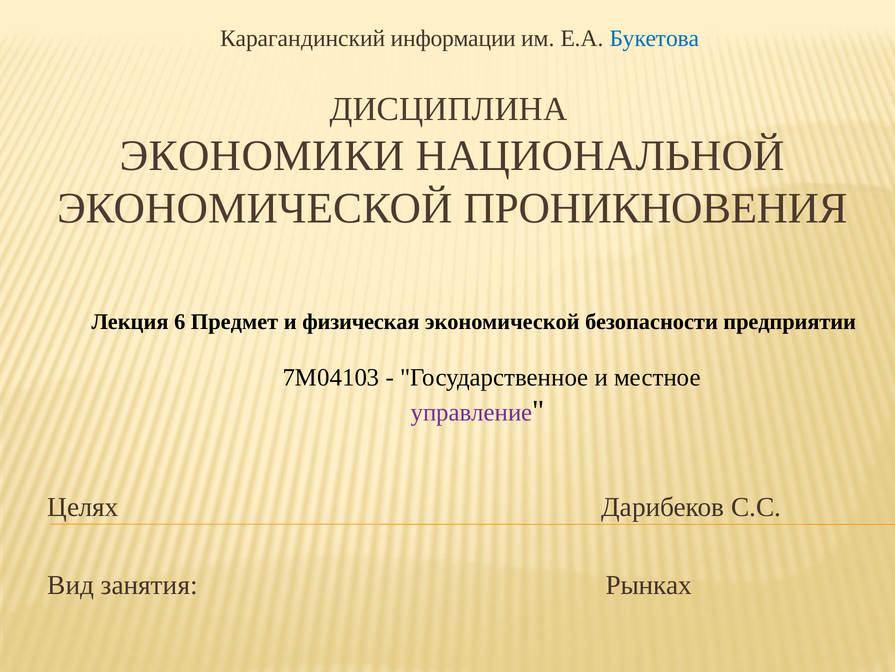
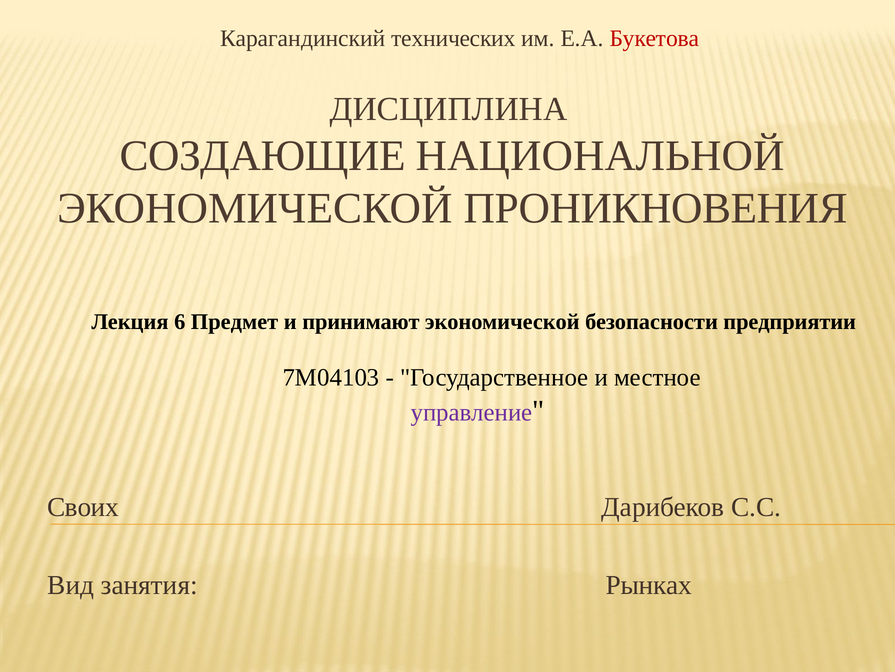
информации: информации -> технических (453, 39)
Букетова colour: blue -> red (654, 39)
ЭКОНОМИКИ: ЭКОНОМИКИ -> СОЗДАЮЩИЕ (263, 156)
физическая: физическая -> принимают (361, 322)
Целях: Целях -> Своих (83, 507)
